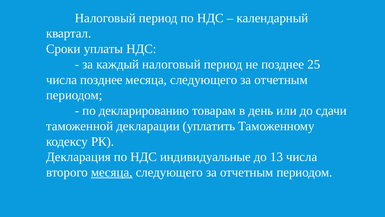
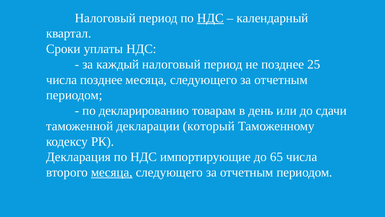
НДС underline: none -> present (210, 18)
уплатить: уплатить -> который (209, 126)
индивидуальные: индивидуальные -> импортирующие (206, 157)
13: 13 -> 65 (277, 157)
